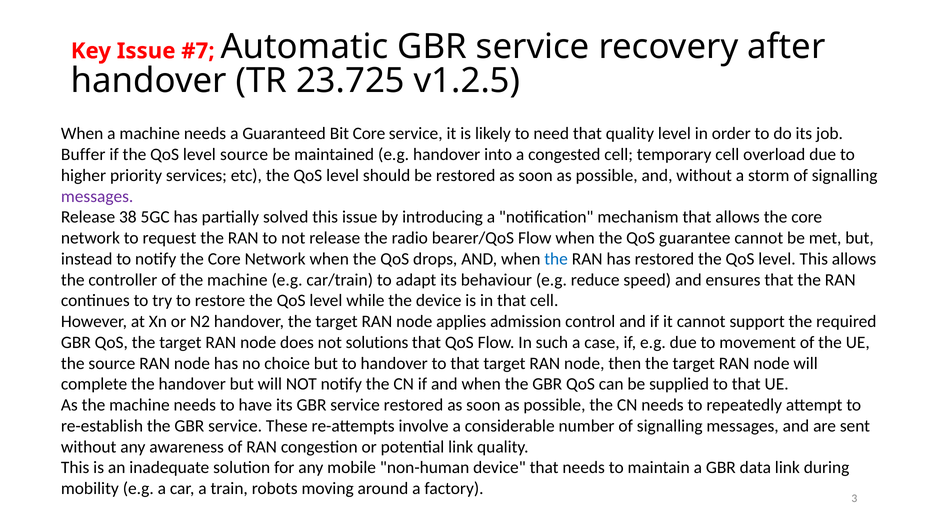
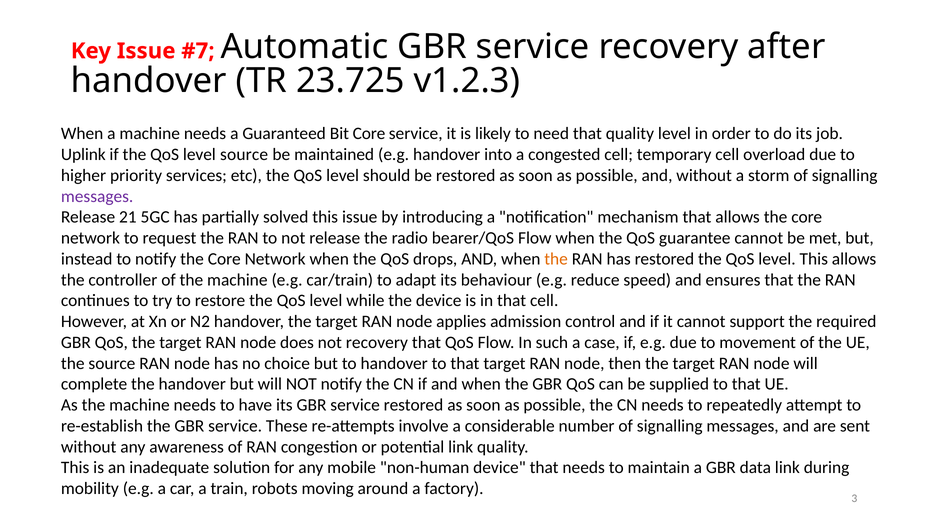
v1.2.5: v1.2.5 -> v1.2.3 (467, 81)
Buffer: Buffer -> Uplink (83, 155)
38: 38 -> 21 (128, 217)
the colour: blue -> orange (556, 259)
not solutions: solutions -> recovery (377, 342)
